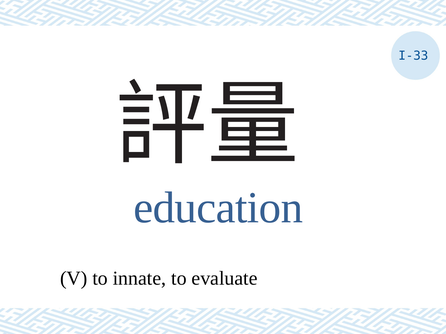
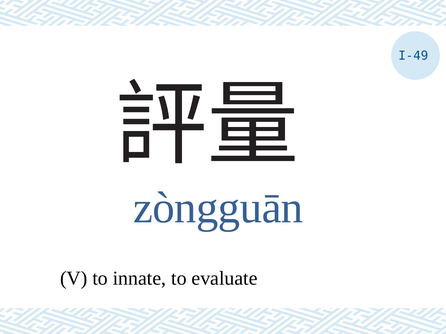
I-33: I-33 -> I-49 (413, 56)
education: education -> zòngguān (218, 208)
